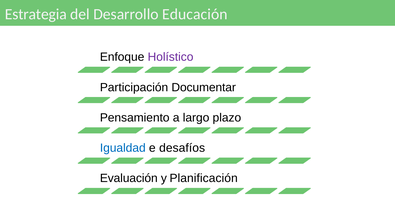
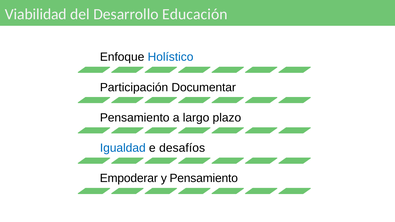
Estrategia: Estrategia -> Viabilidad (36, 14)
Holístico colour: purple -> blue (171, 57)
Evaluación: Evaluación -> Empoderar (129, 178)
y Planificación: Planificación -> Pensamiento (204, 178)
